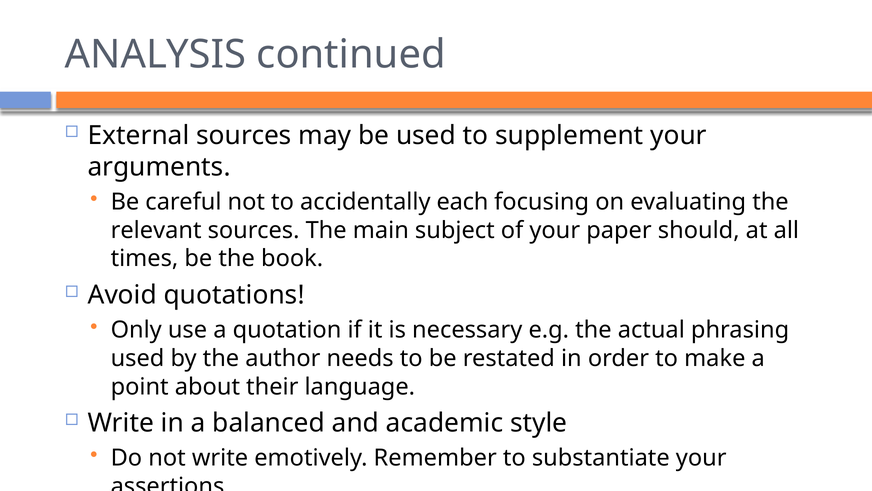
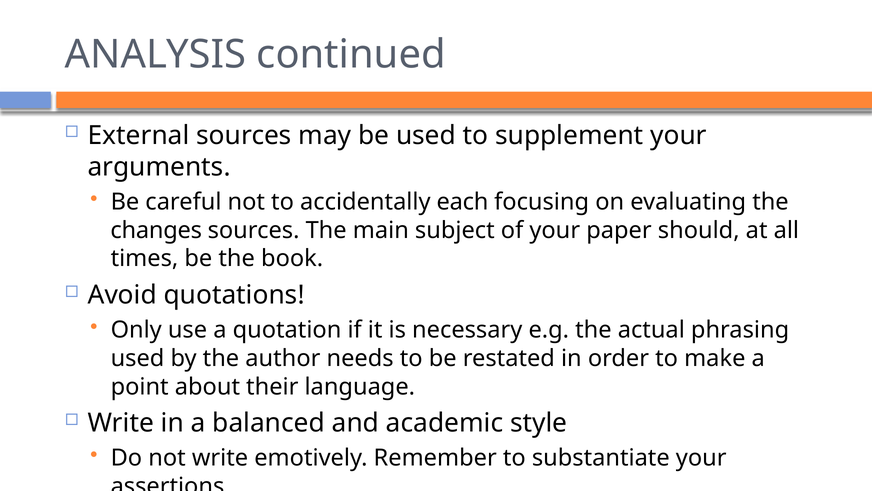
relevant: relevant -> changes (156, 230)
